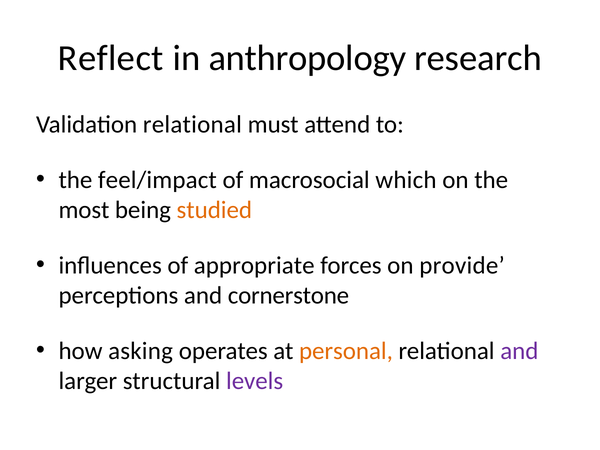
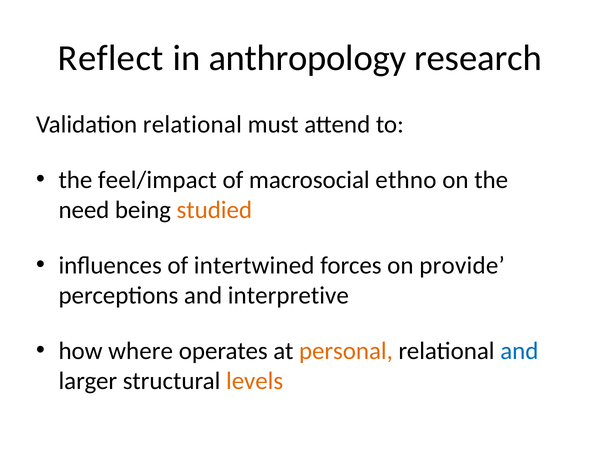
which: which -> ethno (406, 180)
most: most -> need (84, 210)
appropriate: appropriate -> intertwined (254, 265)
cornerstone: cornerstone -> interpretive (288, 295)
asking: asking -> where (141, 351)
and colour: purple -> blue (519, 351)
levels colour: purple -> orange (255, 381)
